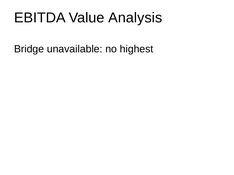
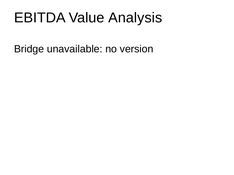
highest: highest -> version (137, 49)
